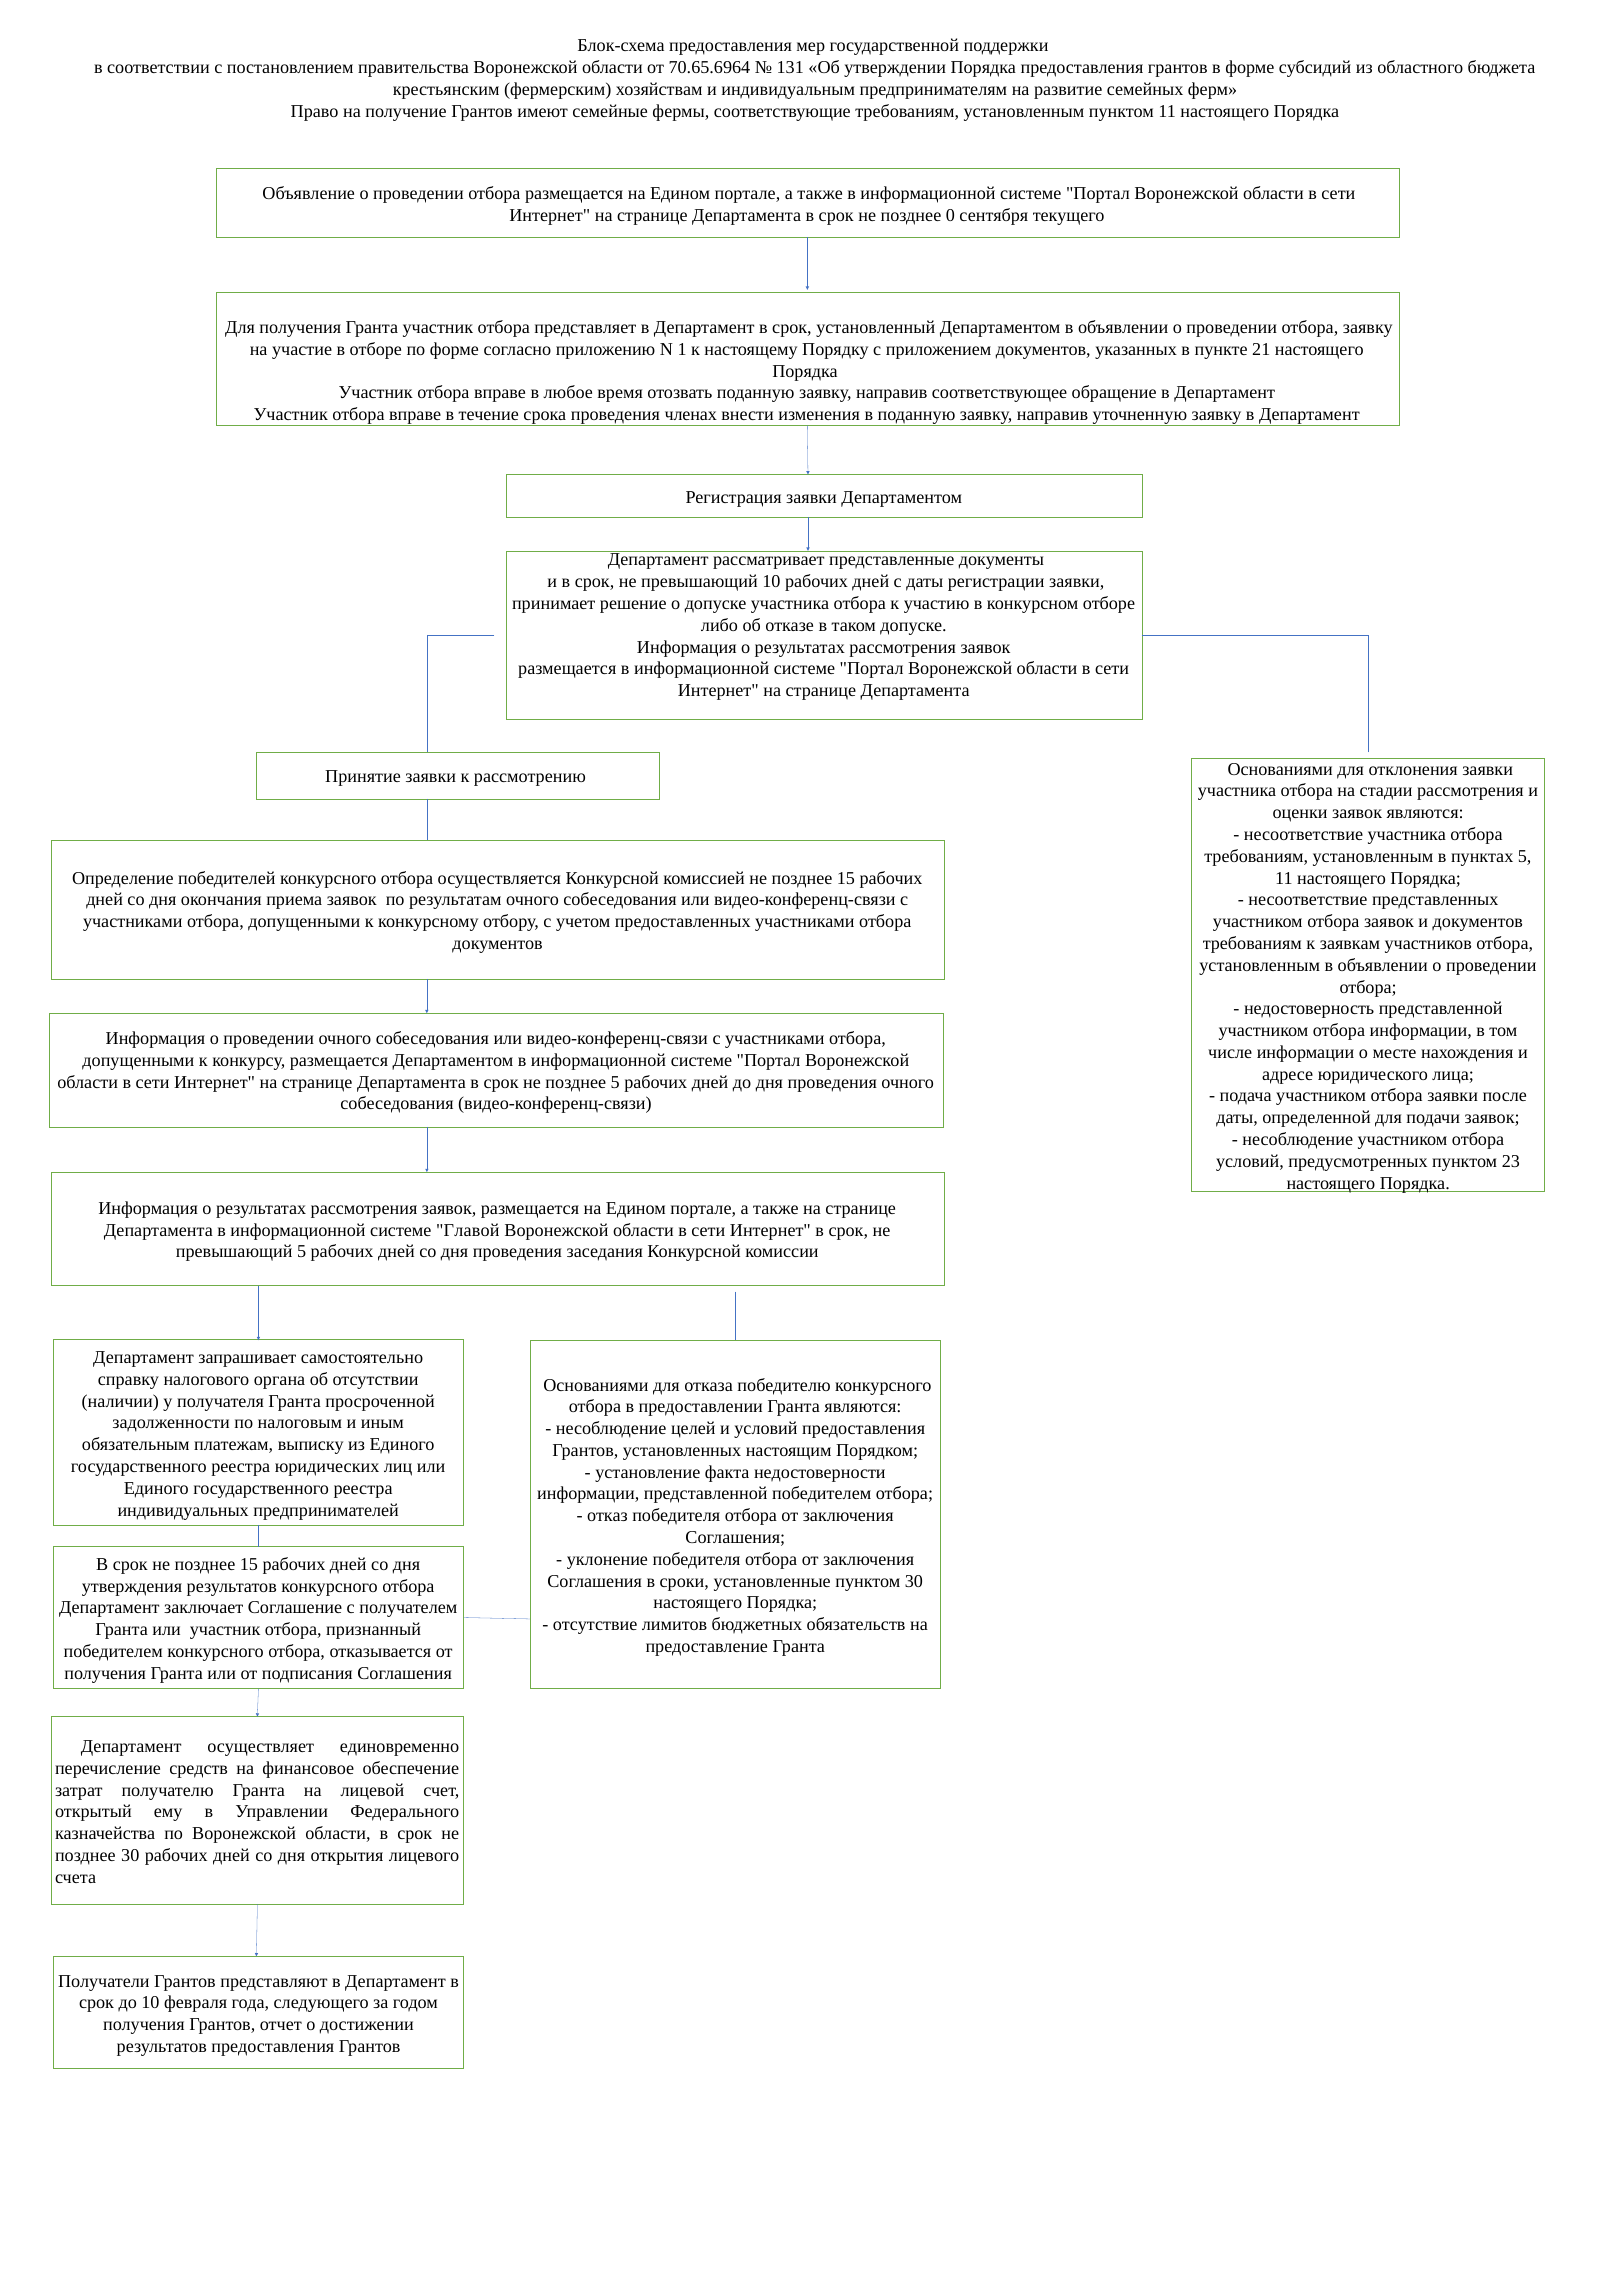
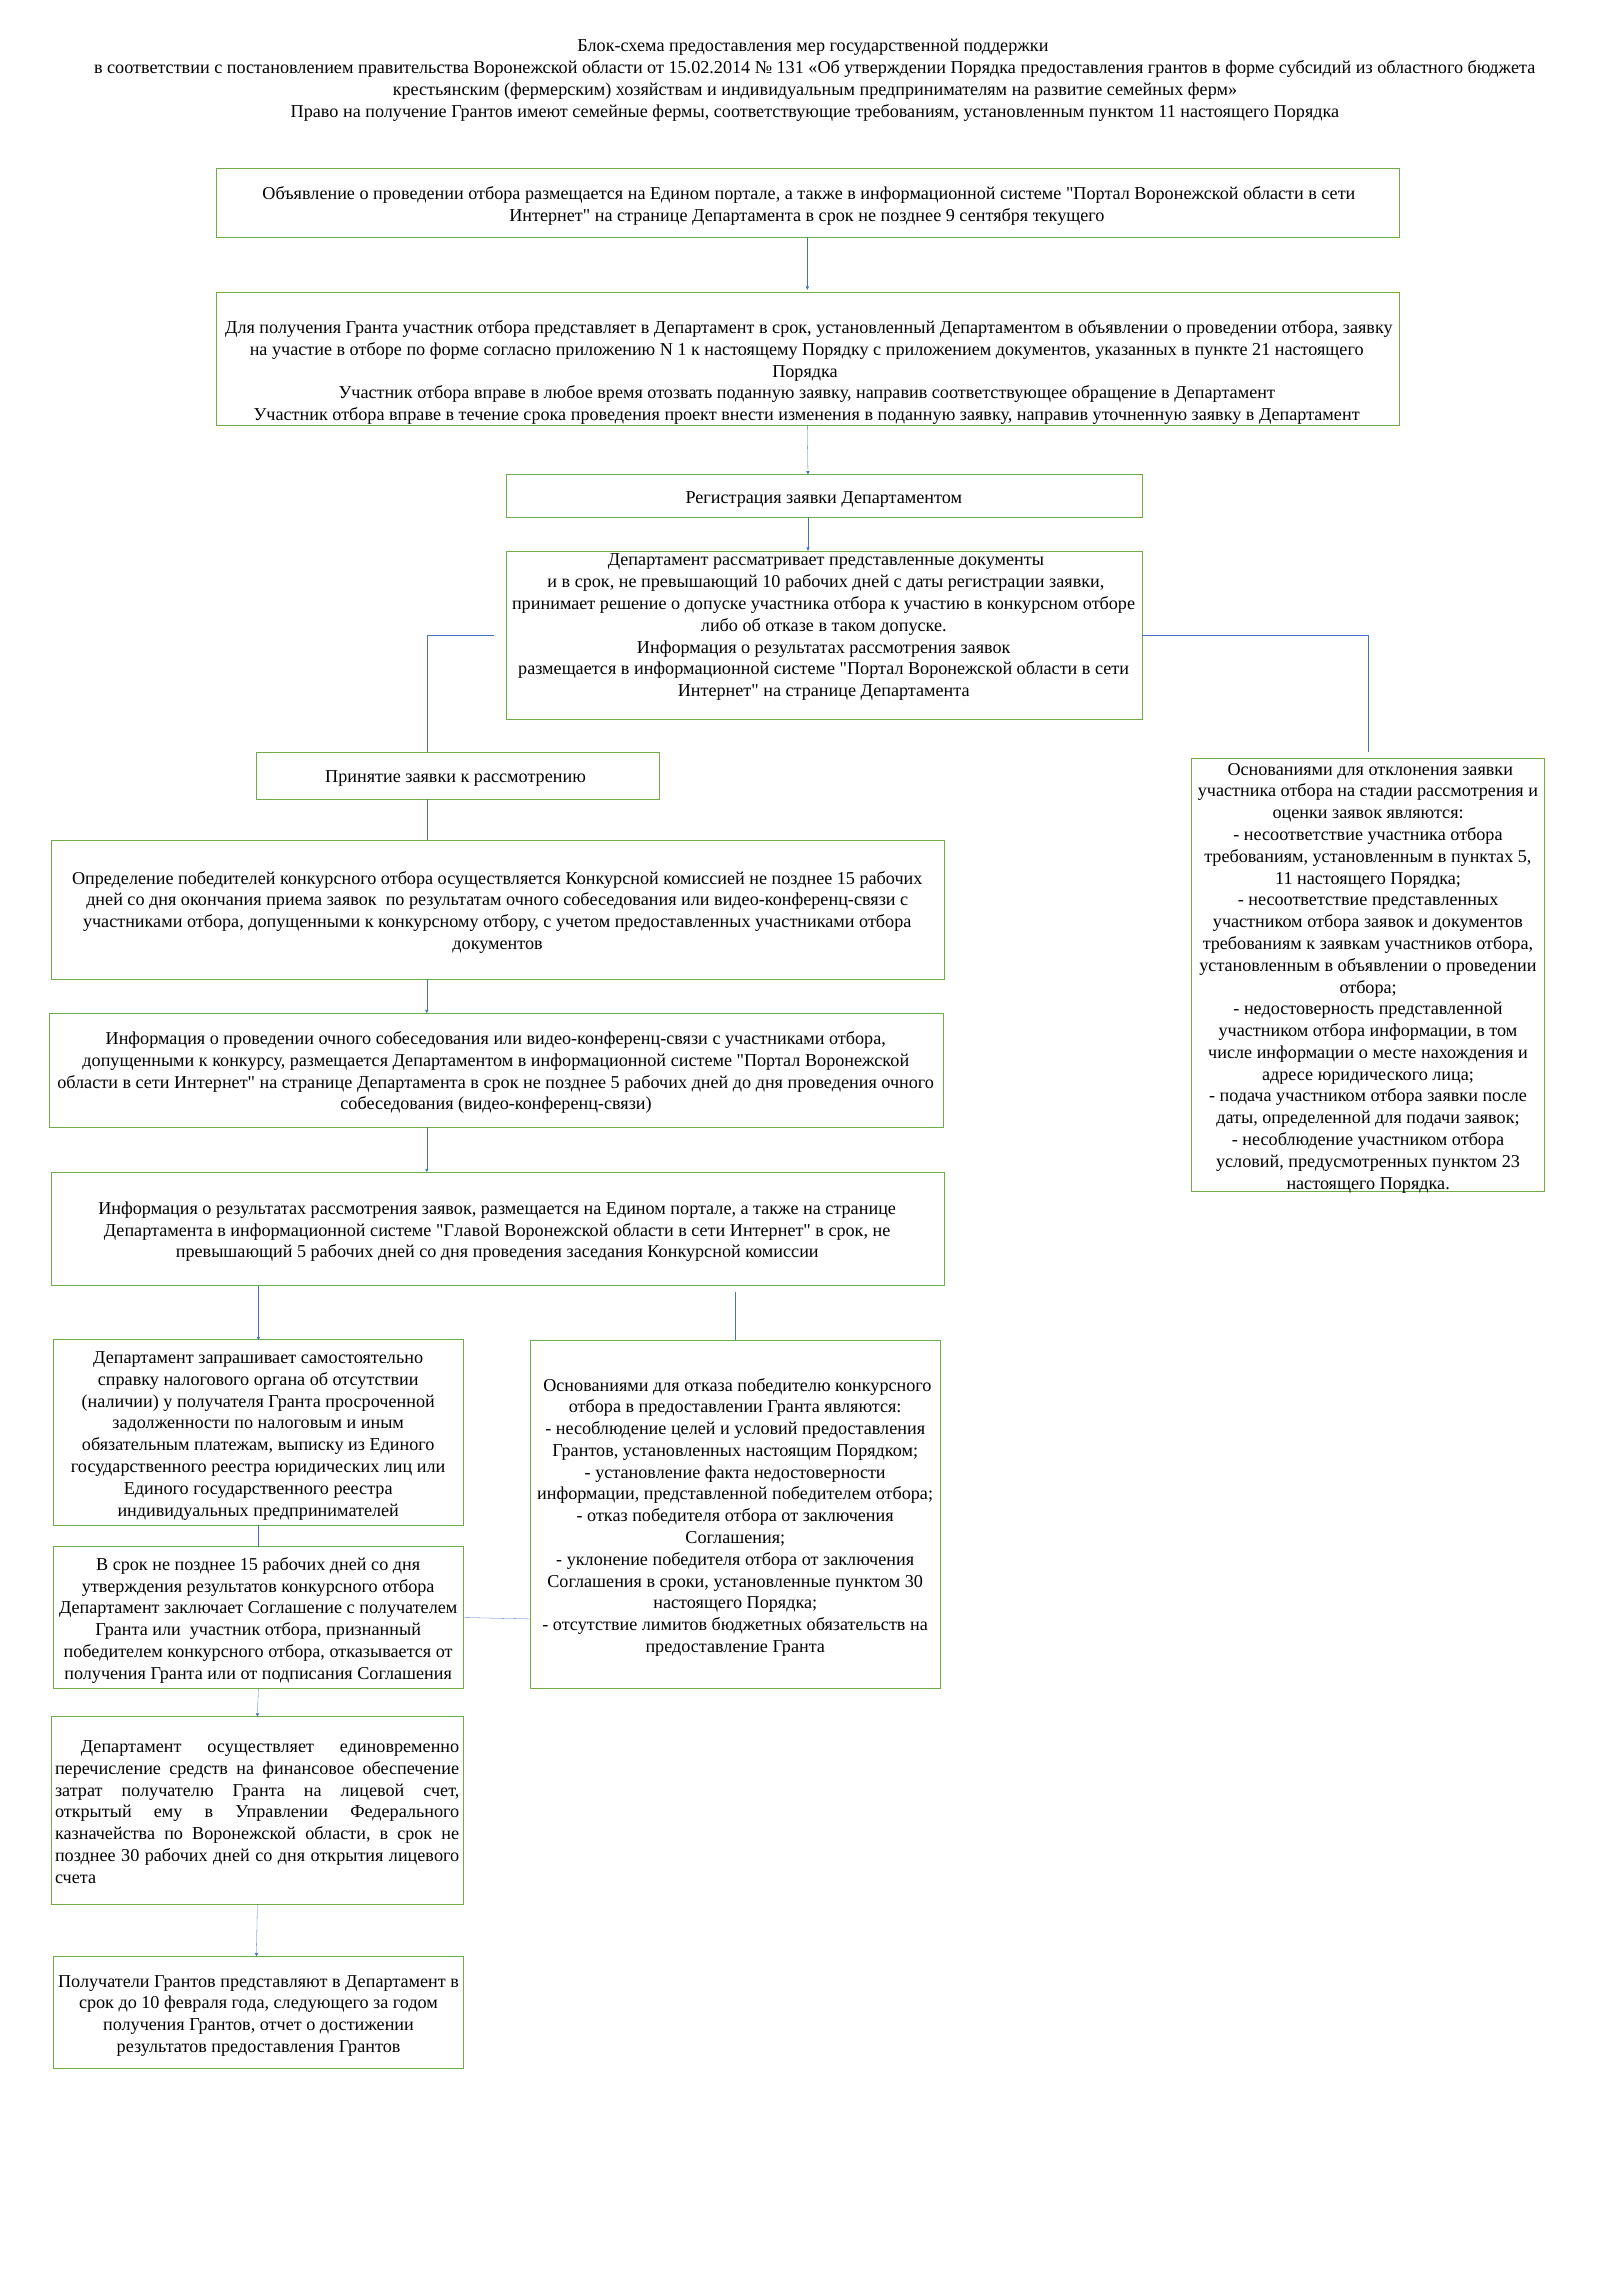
70.65.6964: 70.65.6964 -> 15.02.2014 (709, 67)
0: 0 -> 9 (950, 215)
членах: членах -> проект (691, 415)
